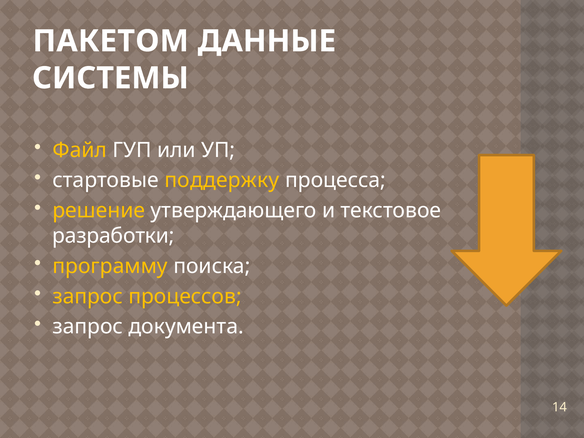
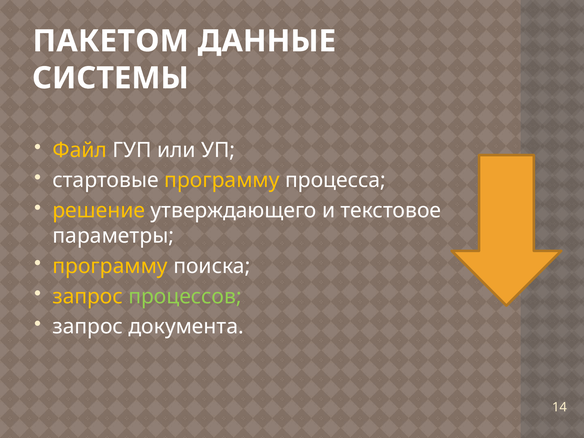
стартовые поддержку: поддержку -> программу (222, 180)
разработки: разработки -> параметры (113, 236)
процессов colour: yellow -> light green (185, 296)
